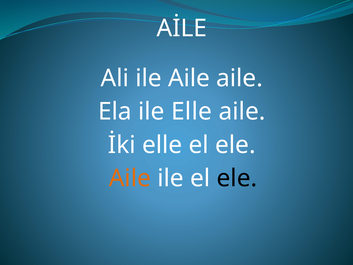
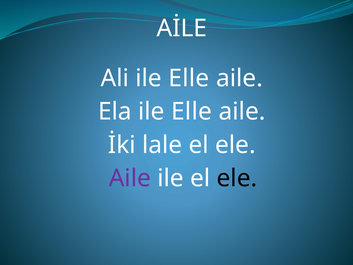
Ali ile Aile: Aile -> Elle (189, 78)
İki elle: elle -> lale (162, 145)
Aile colour: orange -> purple (130, 178)
